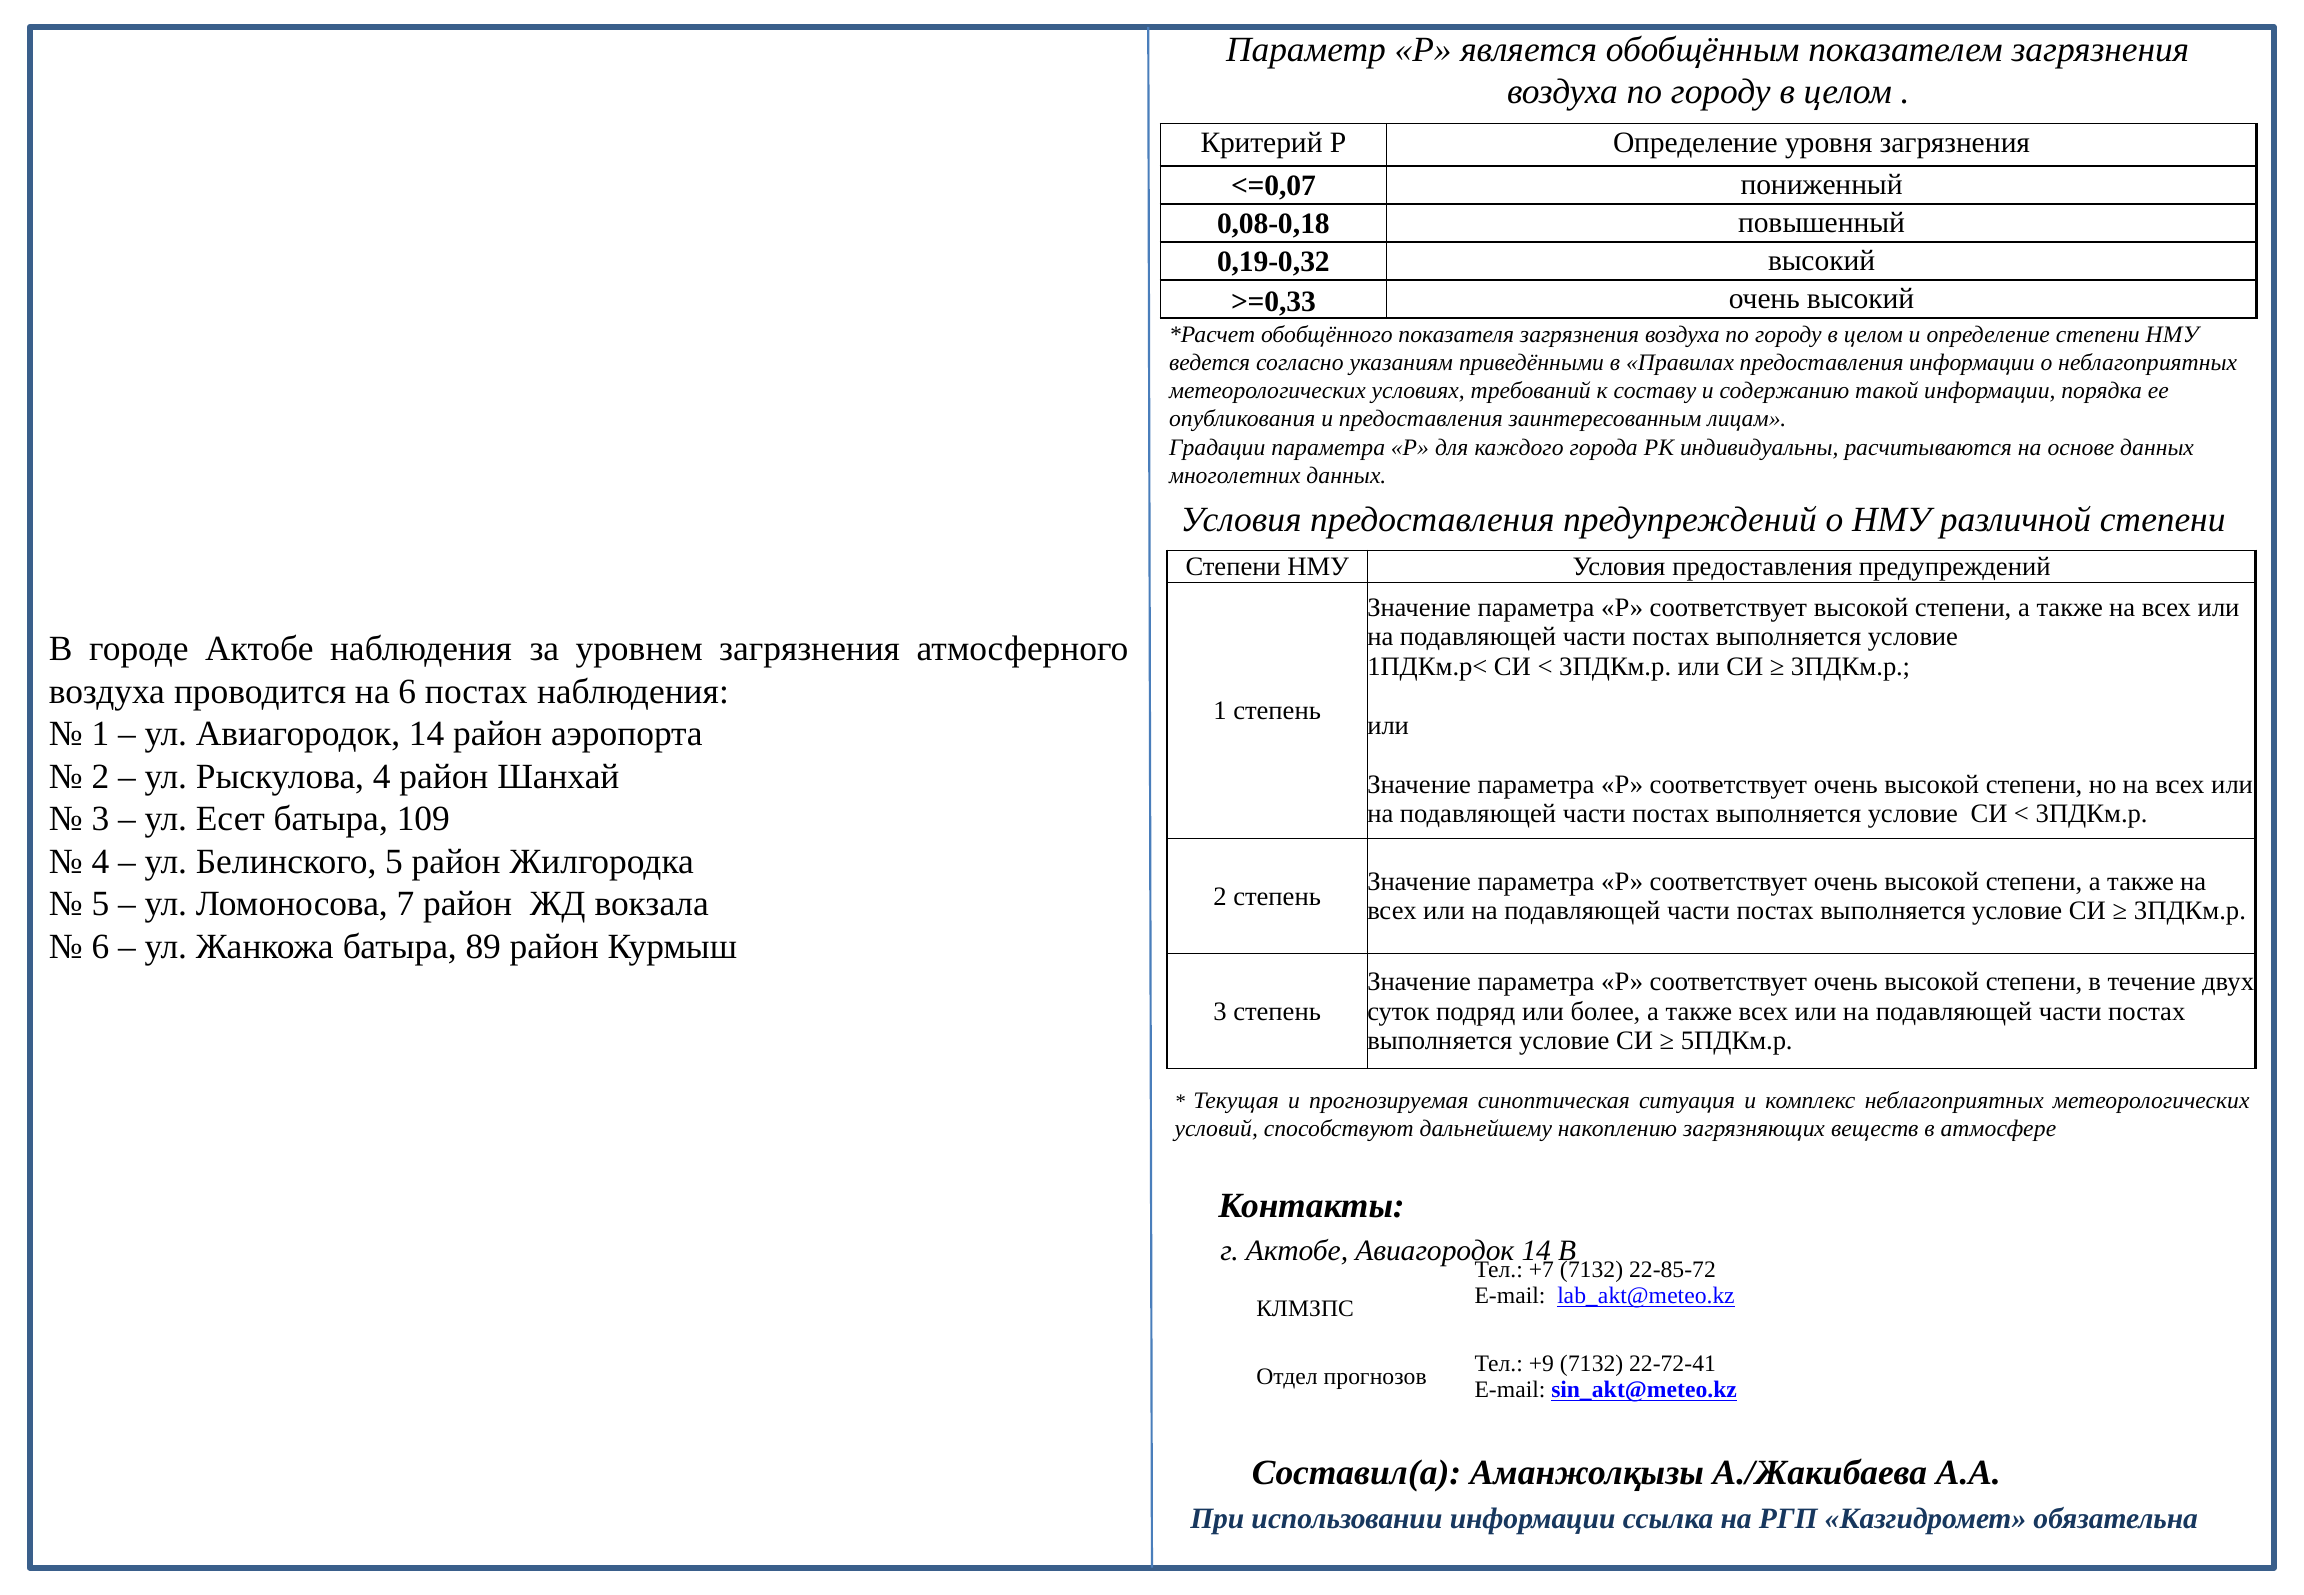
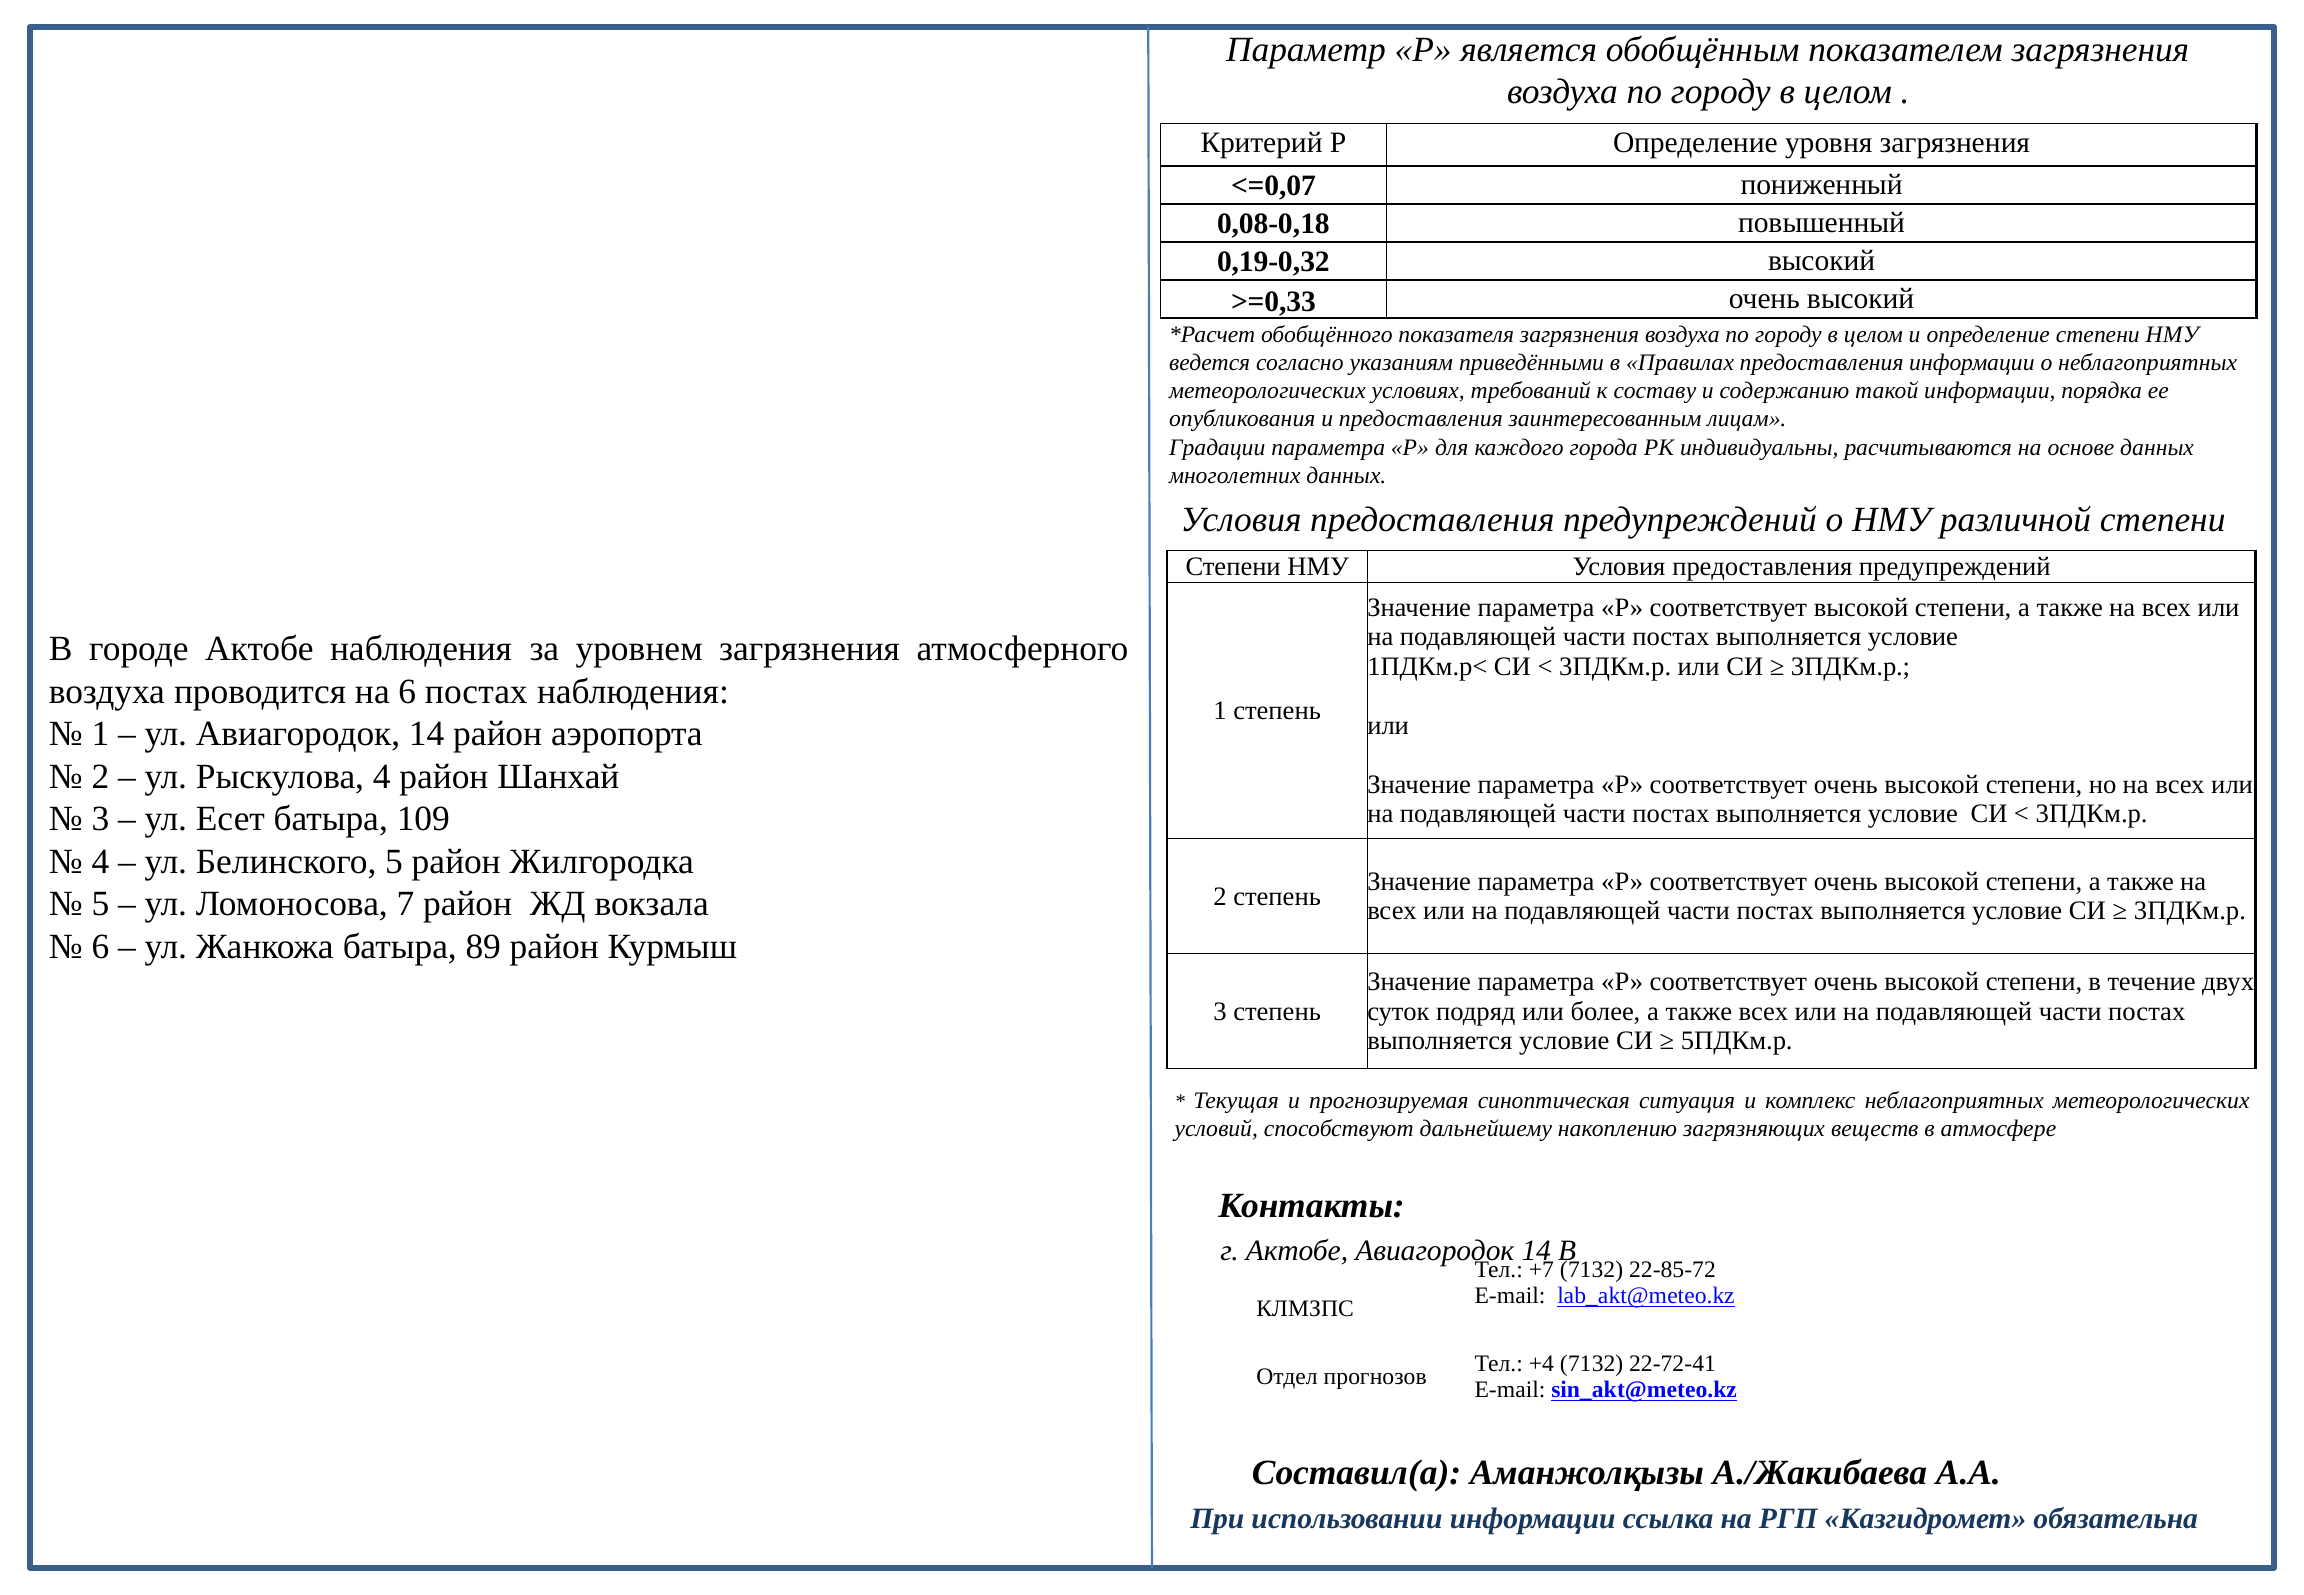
+9: +9 -> +4 (1541, 1364)
